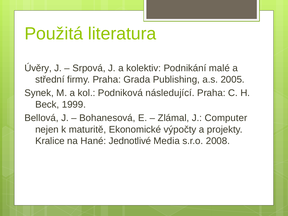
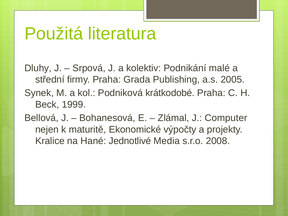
Úvěry: Úvěry -> Dluhy (38, 68)
následující: následující -> krátkodobé (170, 93)
